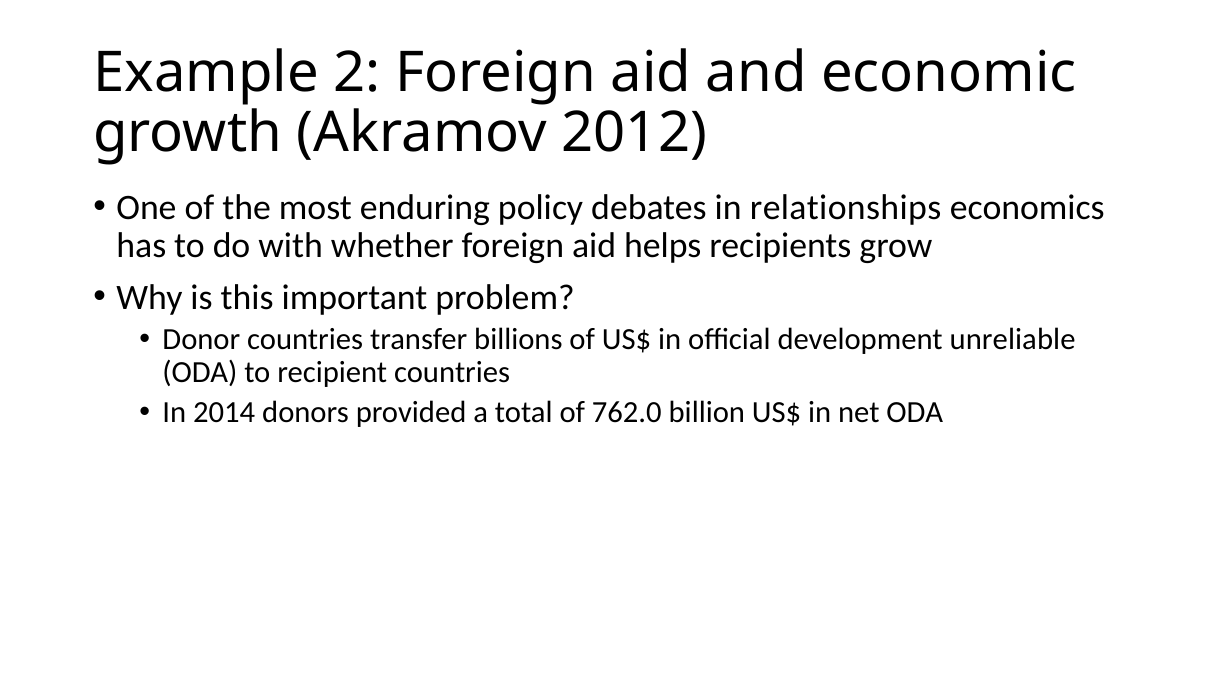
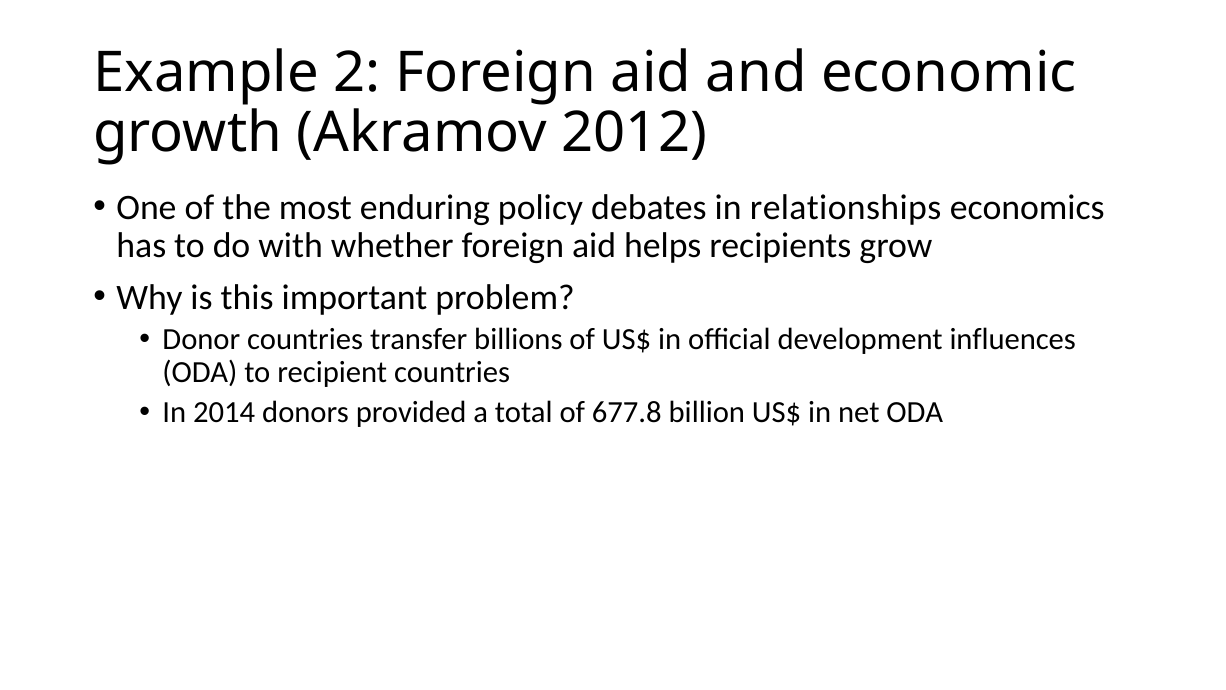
unreliable: unreliable -> influences (1013, 340)
762.0: 762.0 -> 677.8 (627, 412)
